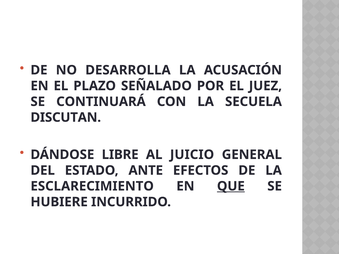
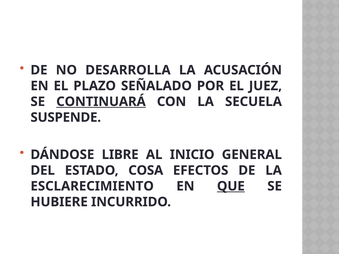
CONTINUARÁ underline: none -> present (101, 102)
DISCUTAN: DISCUTAN -> SUSPENDE (66, 118)
JUICIO: JUICIO -> INICIO (192, 155)
ANTE: ANTE -> COSA (146, 171)
